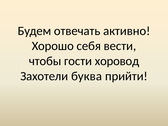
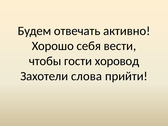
буква: буква -> слова (87, 76)
